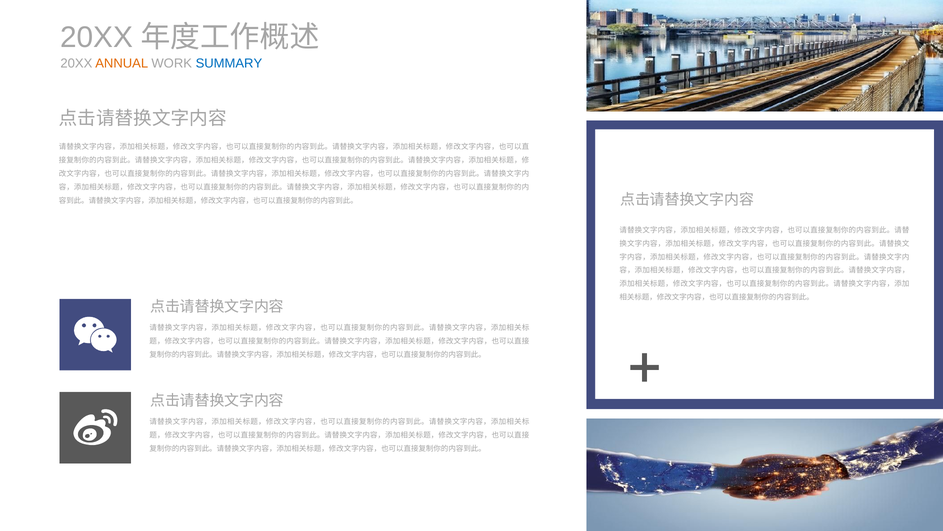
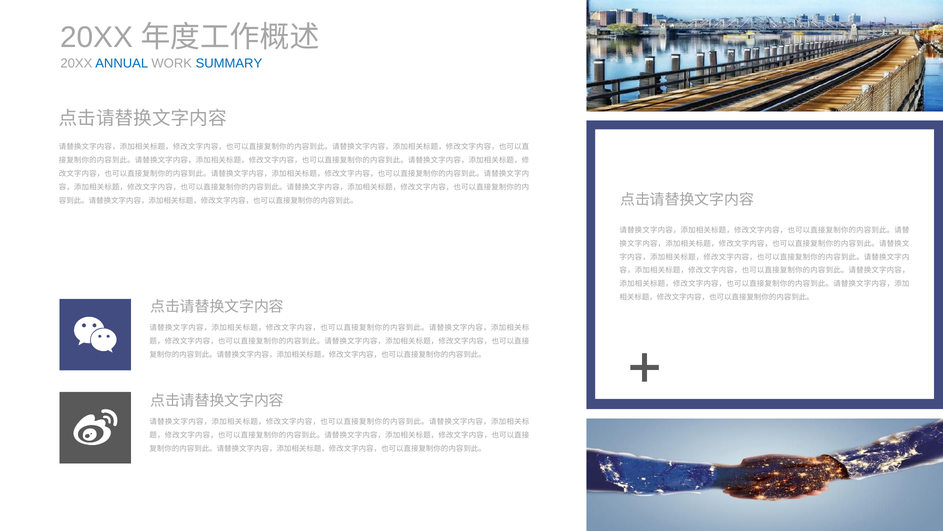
ANNUAL colour: orange -> blue (122, 63)
